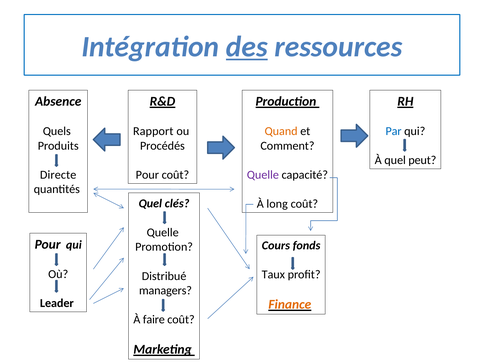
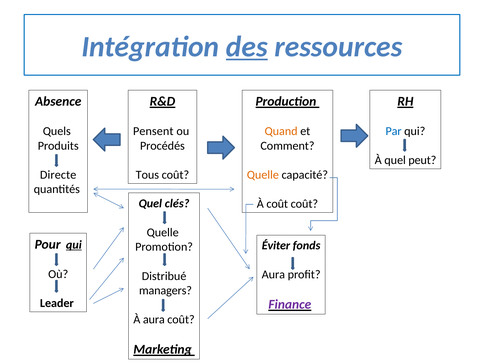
Rapport: Rapport -> Pensent (153, 131)
Pour: Pour -> Tous (147, 175)
Quelle colour: purple -> orange (263, 175)
À long: long -> coût (277, 204)
qui underline: none -> present (74, 245)
Cours: Cours -> Éviter (276, 246)
Taux: Taux -> Aura (273, 275)
Finance colour: orange -> purple (290, 305)
À faire: faire -> aura (154, 320)
